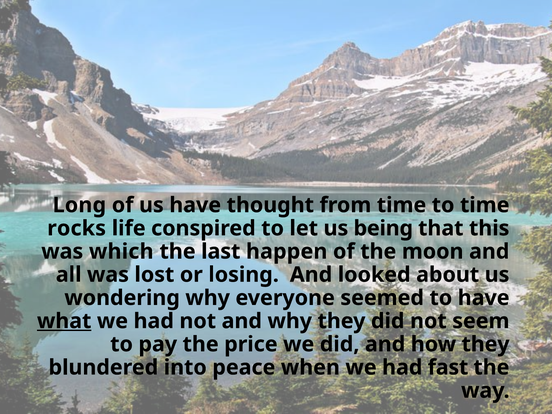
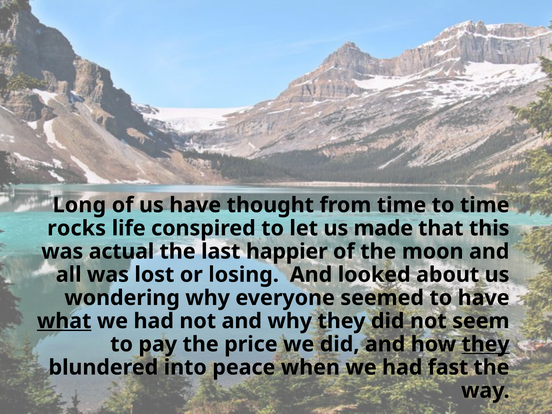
being: being -> made (383, 228)
which: which -> actual (121, 252)
happen: happen -> happier (287, 252)
they underline: none -> present (486, 344)
